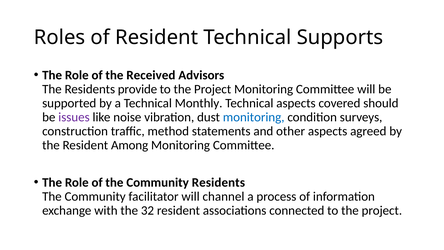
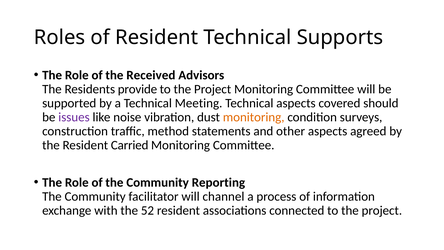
Monthly: Monthly -> Meeting (199, 103)
monitoring colour: blue -> orange (254, 117)
Among: Among -> Carried (130, 145)
Community Residents: Residents -> Reporting (218, 182)
32: 32 -> 52 (147, 210)
